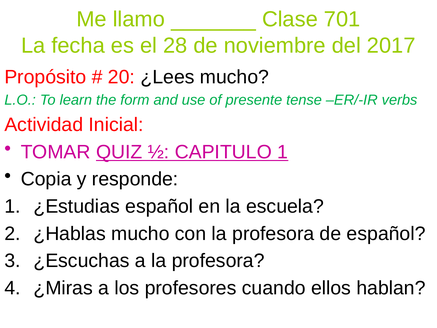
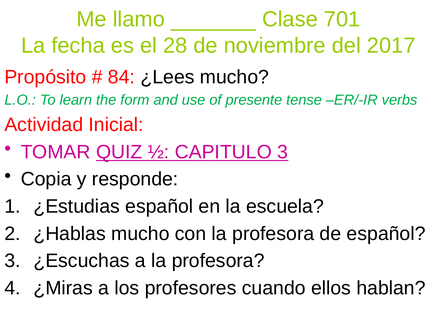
20: 20 -> 84 (121, 77)
CAPITULO 1: 1 -> 3 (283, 152)
